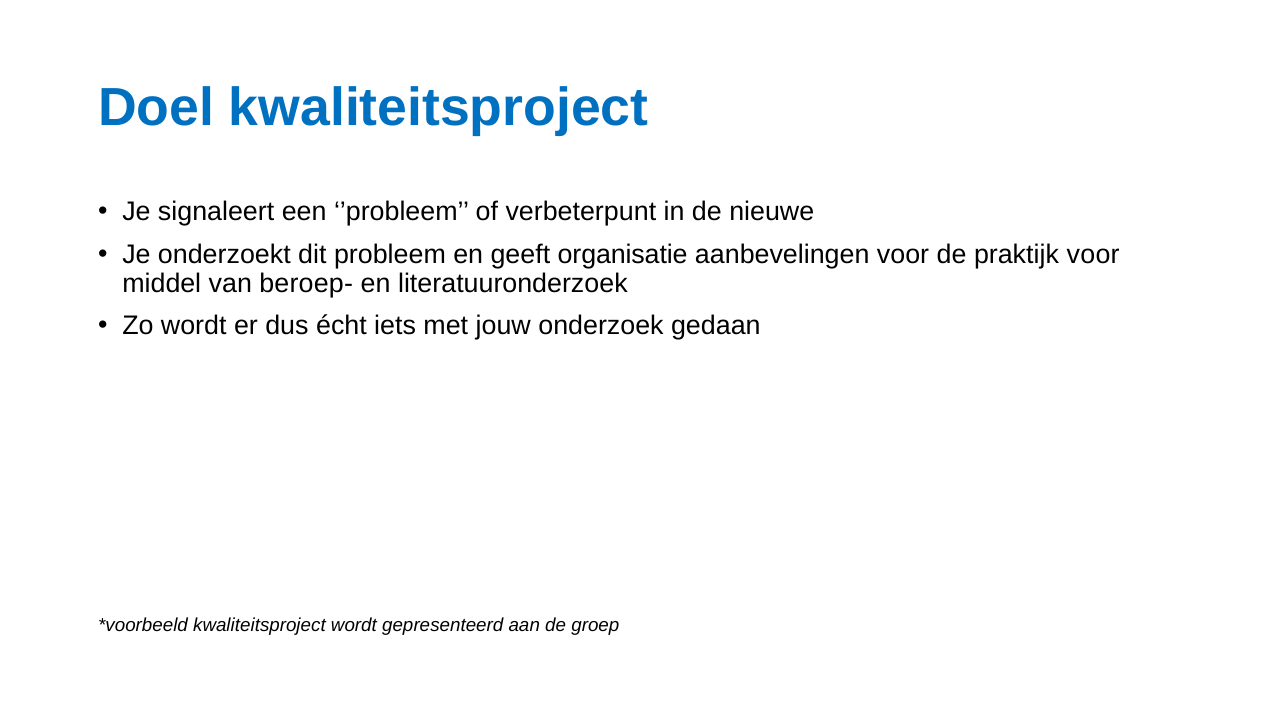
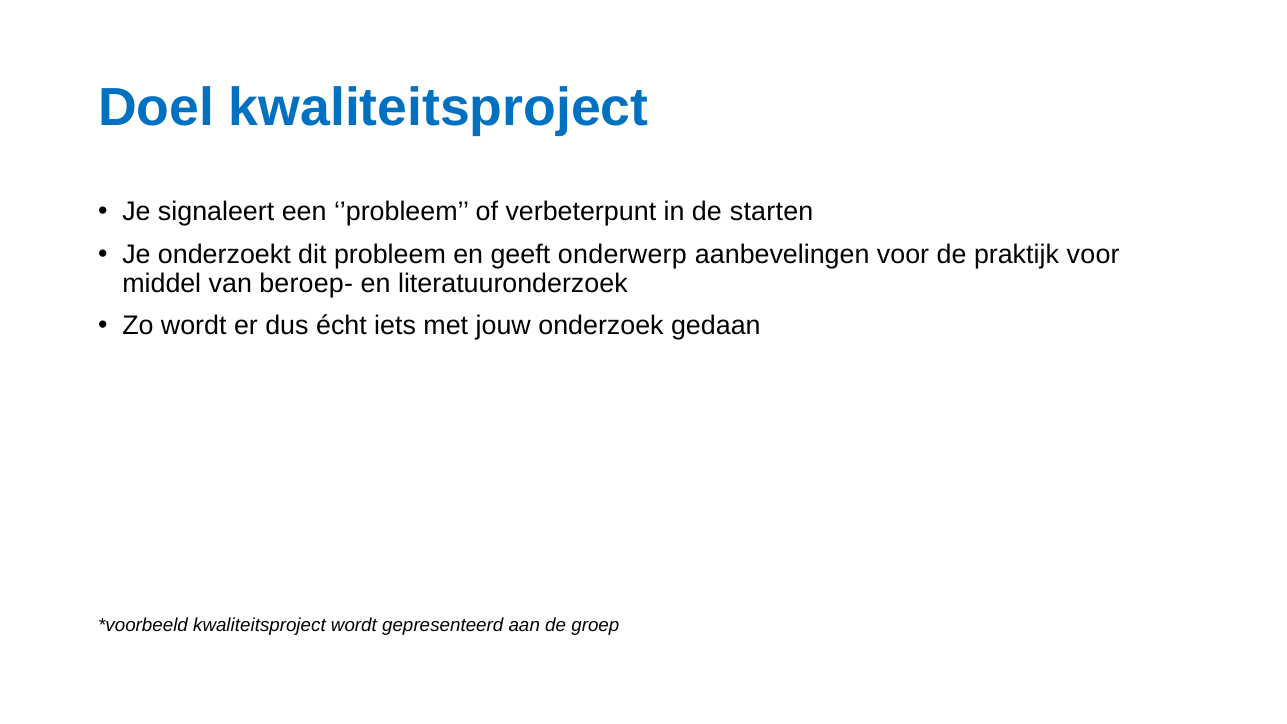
nieuwe: nieuwe -> starten (772, 212)
organisatie: organisatie -> onderwerp (622, 254)
